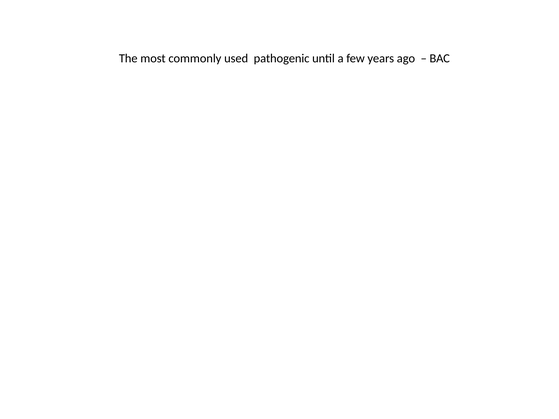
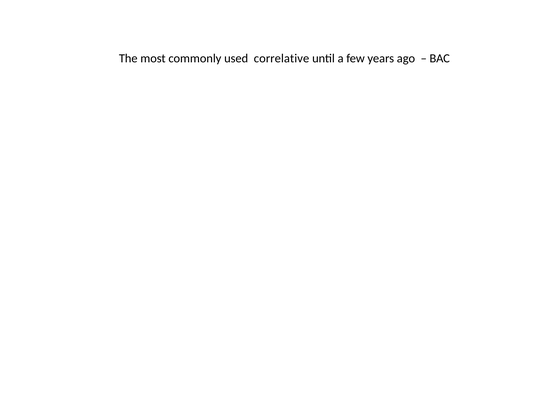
pathogenic: pathogenic -> correlative (282, 59)
